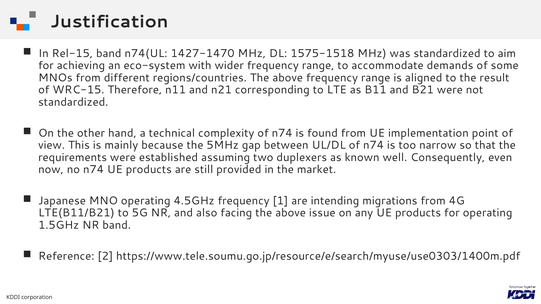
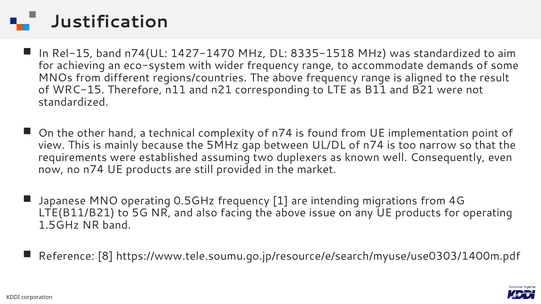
1575-1518: 1575-1518 -> 8335-1518 (322, 53)
4.5GHz: 4.5GHz -> 0.5GHz (194, 201)
Reference 2: 2 -> 8 (105, 256)
